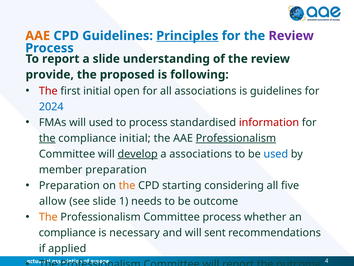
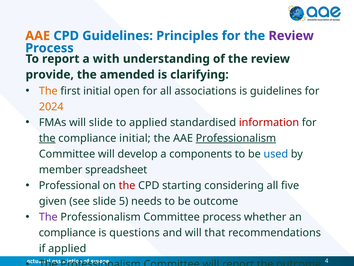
Principles underline: present -> none (187, 36)
a slide: slide -> with (106, 59)
proposed: proposed -> amended (127, 75)
following: following -> clarifying (199, 75)
The colour: red -> orange (48, 91)
2024 colour: blue -> orange (51, 106)
will used: used -> slide (101, 122)
to process: process -> applied (148, 122)
develop underline: present -> none (138, 154)
a associations: associations -> components (201, 154)
member preparation: preparation -> spreadsheet (116, 169)
Preparation: Preparation -> Professional (69, 185)
the colour: orange -> red (127, 185)
allow: allow -> given (53, 201)
1: 1 -> 5 (124, 201)
The colour: orange -> purple (48, 217)
necessary: necessary -> questions (134, 232)
sent: sent -> that (215, 232)
